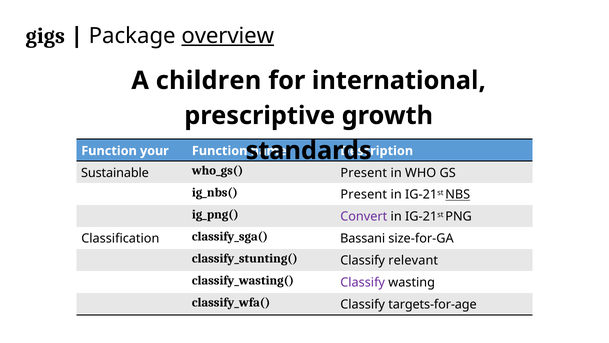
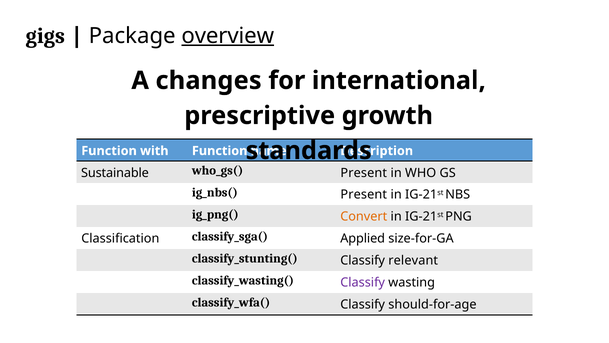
children: children -> changes (209, 80)
your: your -> with (154, 151)
NBS underline: present -> none (458, 195)
Convert colour: purple -> orange (364, 216)
Bassani: Bassani -> Applied (363, 238)
targets-for-age: targets-for-age -> should-for-age (432, 304)
